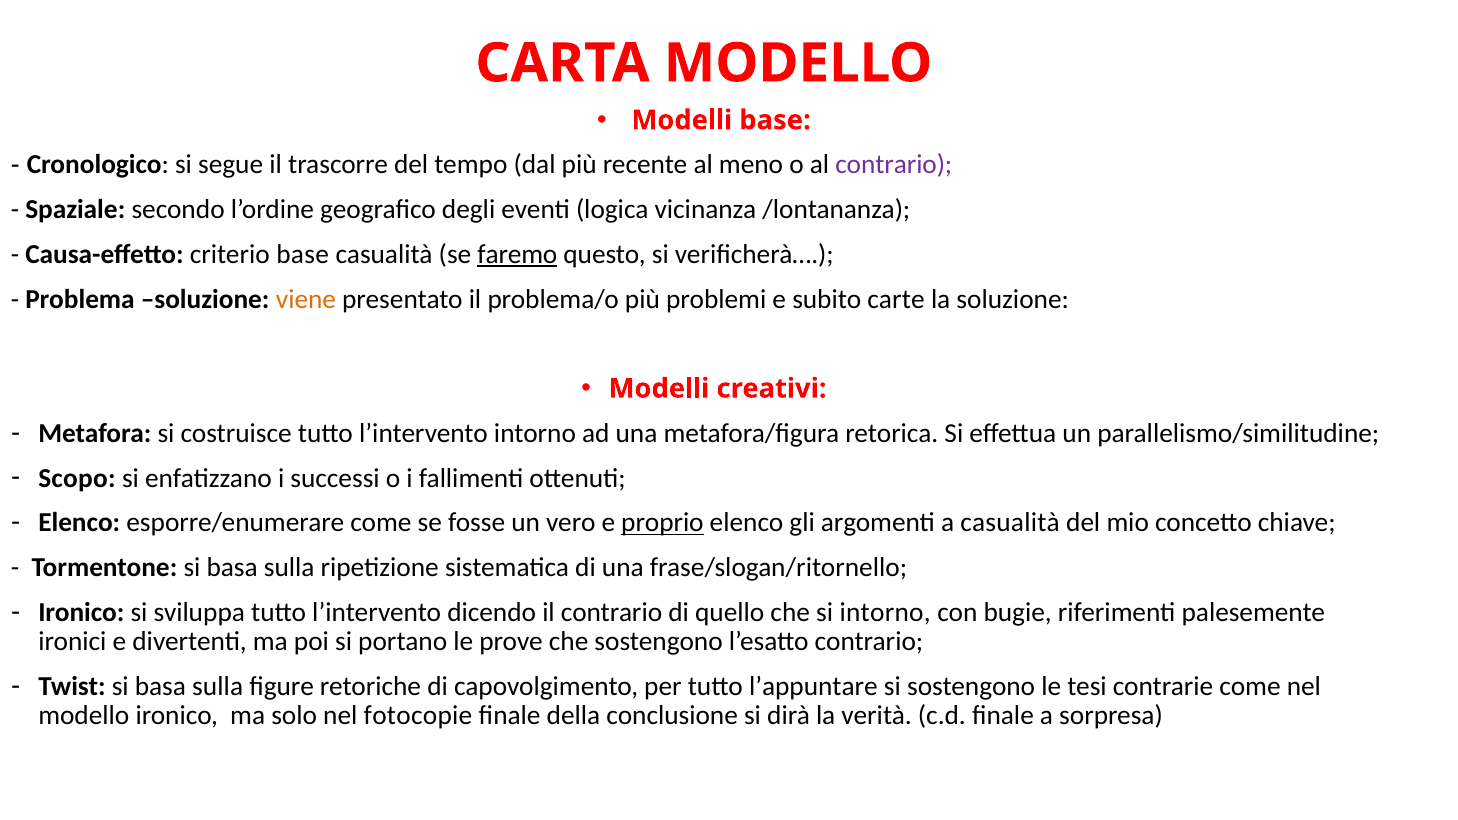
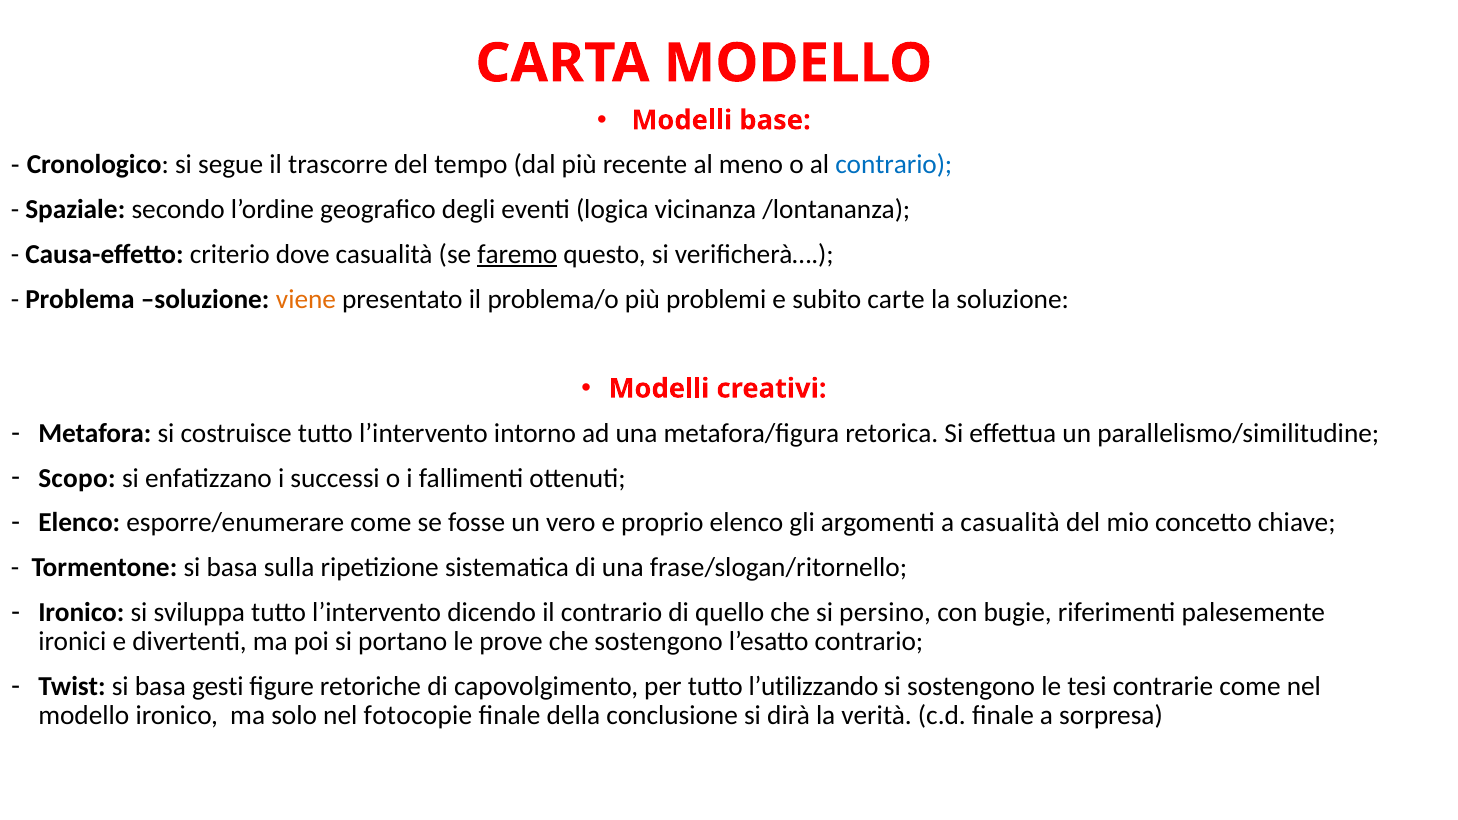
contrario colour: purple -> blue (894, 165)
criterio base: base -> dove (303, 254)
proprio underline: present -> none (662, 523)
si intorno: intorno -> persino (885, 612)
Twist si basa sulla: sulla -> gesti (218, 687)
l’appuntare: l’appuntare -> l’utilizzando (814, 687)
